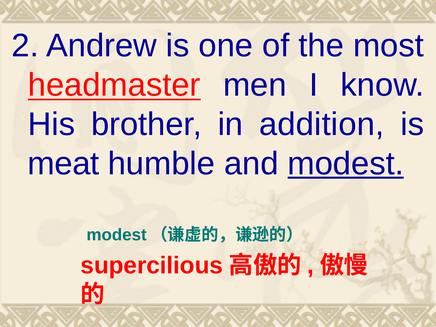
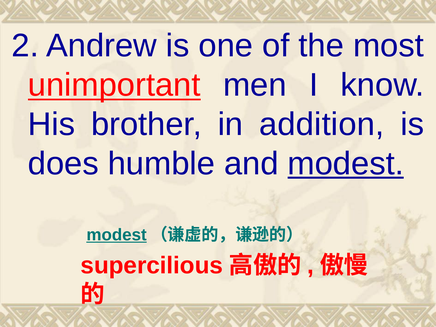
headmaster: headmaster -> unimportant (114, 85)
meat: meat -> does (63, 164)
modest underline: none -> present (117, 235)
